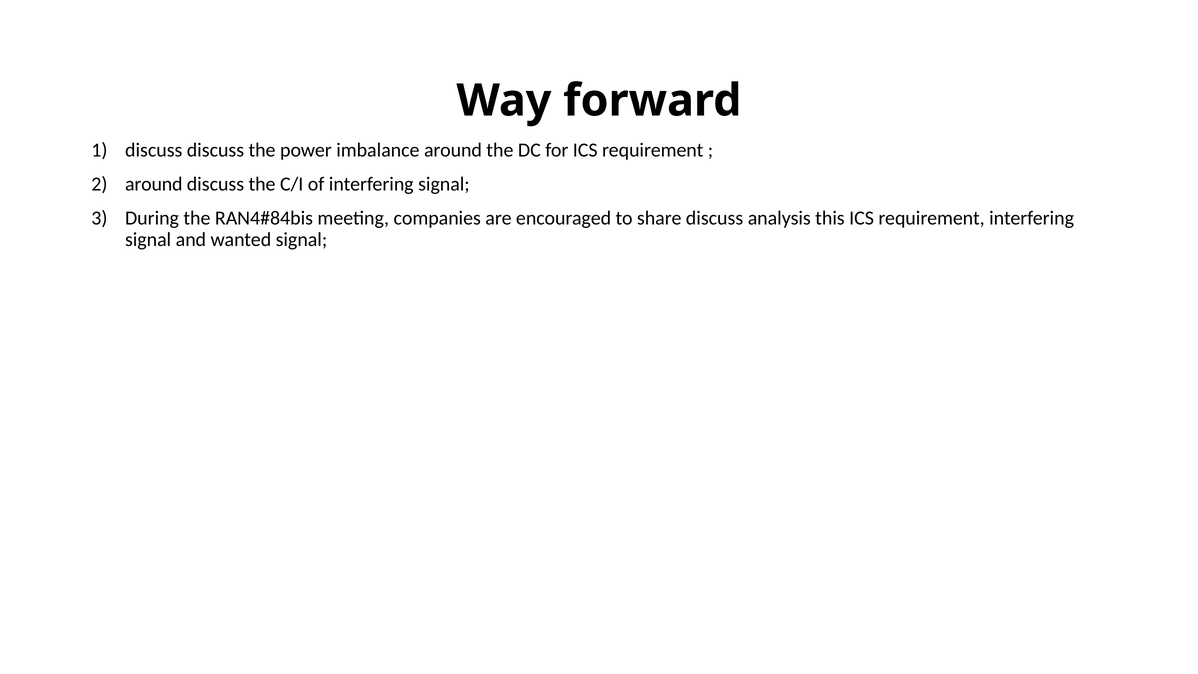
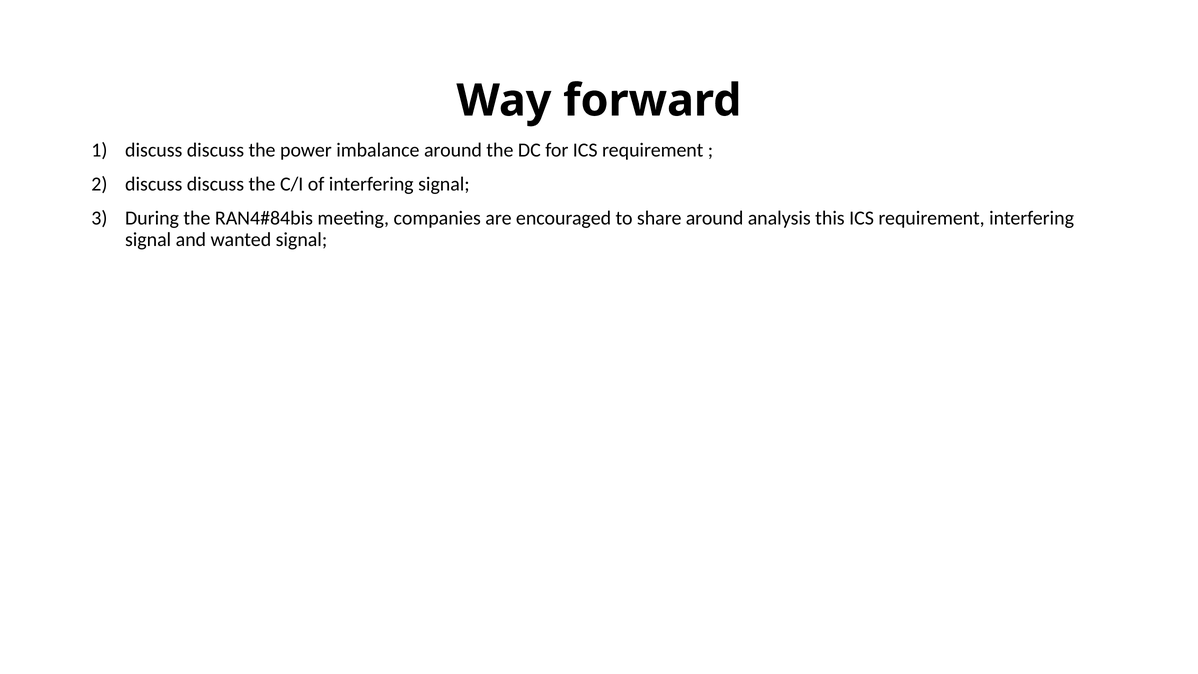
around: around -> discuss (154, 184)
share discuss: discuss -> around (715, 218)
